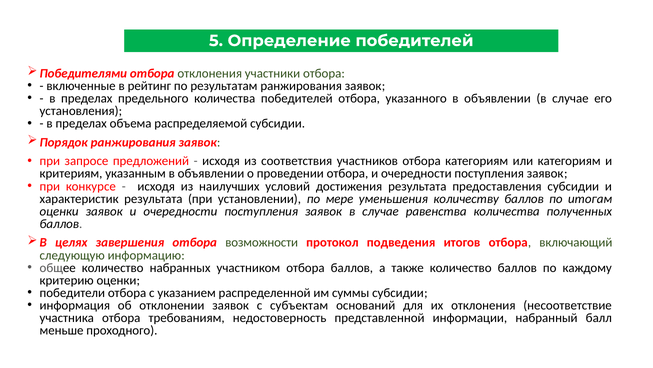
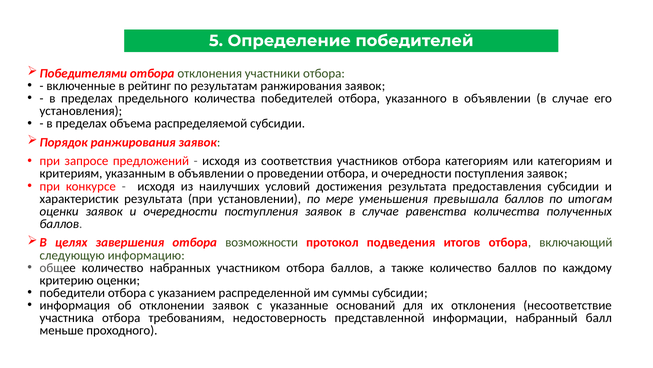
количеству: количеству -> превышала (466, 198)
субъектам: субъектам -> указанные (299, 305)
